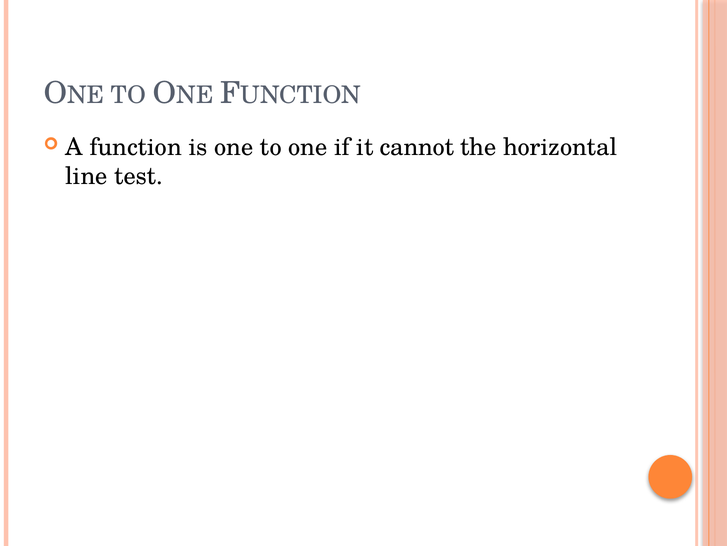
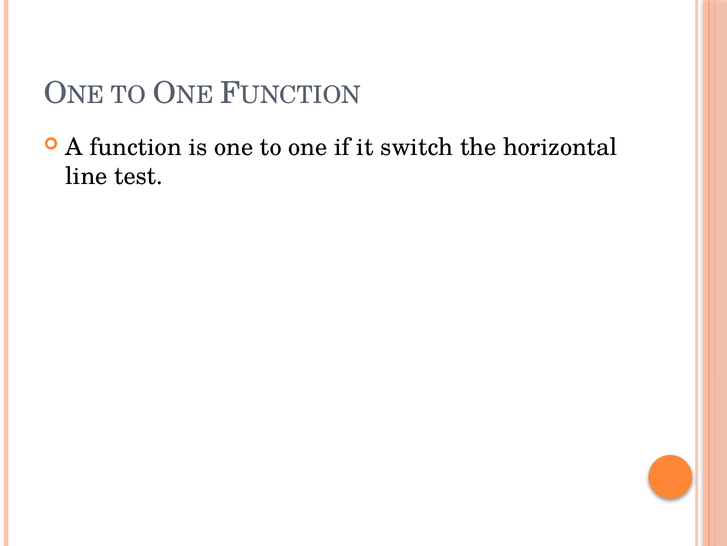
cannot: cannot -> switch (417, 147)
